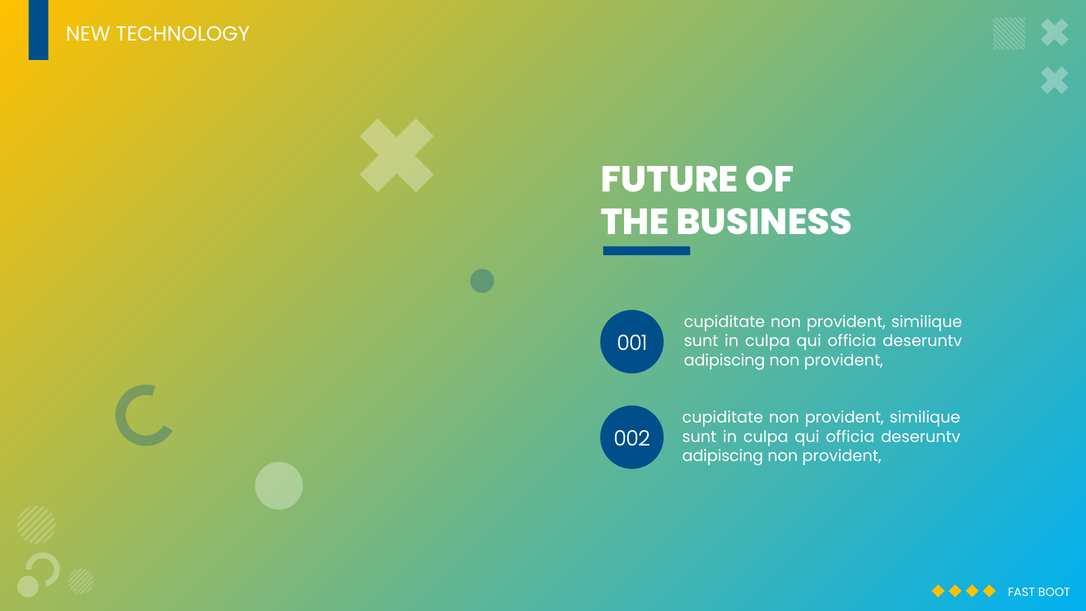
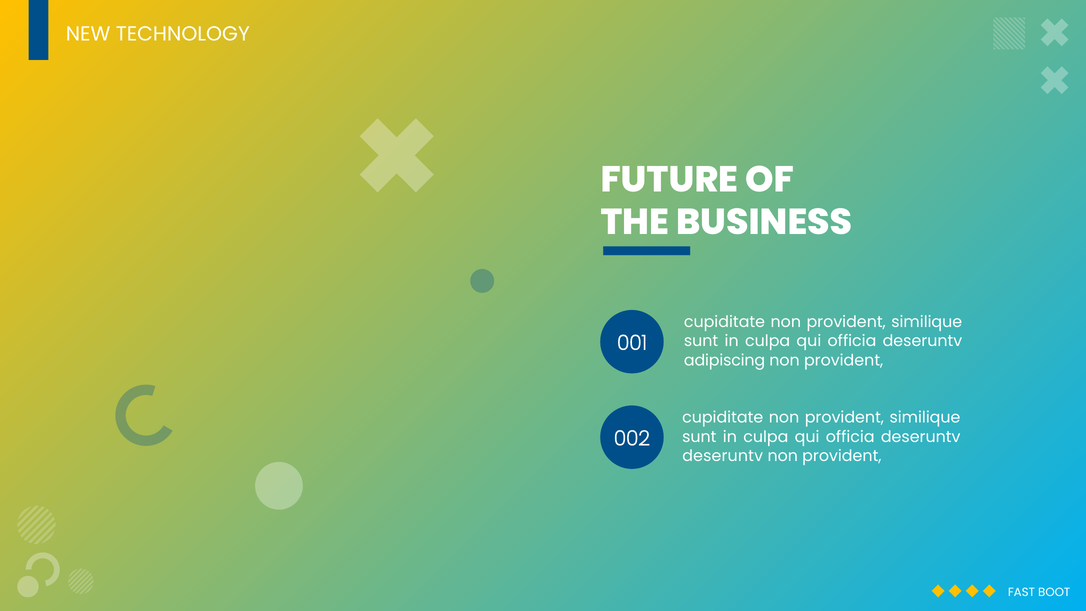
adipiscing: adipiscing -> deseruntv (723, 456)
